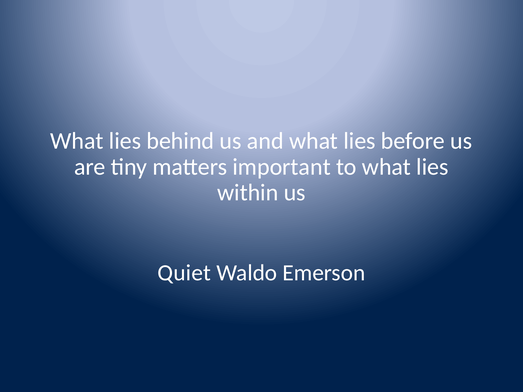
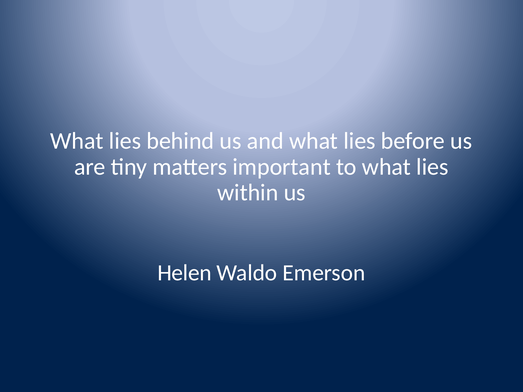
Quiet: Quiet -> Helen (184, 273)
